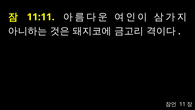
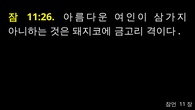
11:11: 11:11 -> 11:26 (41, 17)
